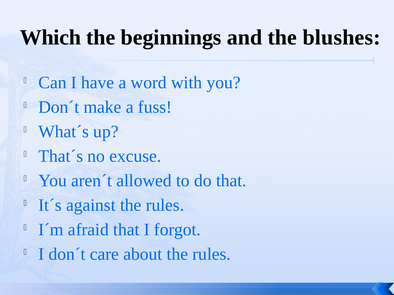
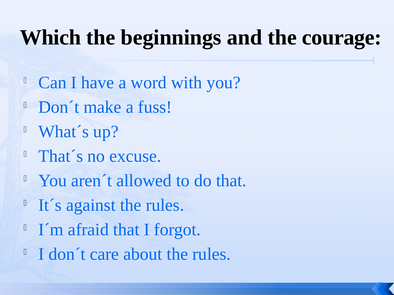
blushes: blushes -> courage (342, 37)
